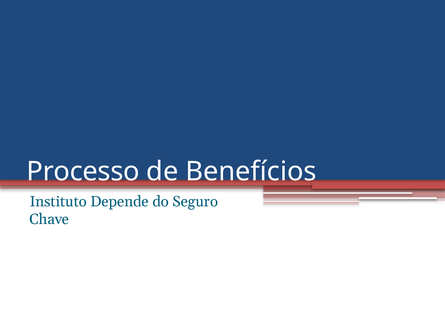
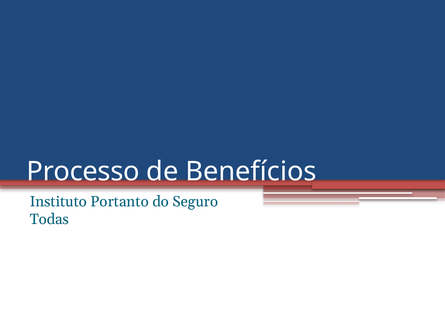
Depende: Depende -> Portanto (120, 202)
Chave: Chave -> Todas (49, 220)
